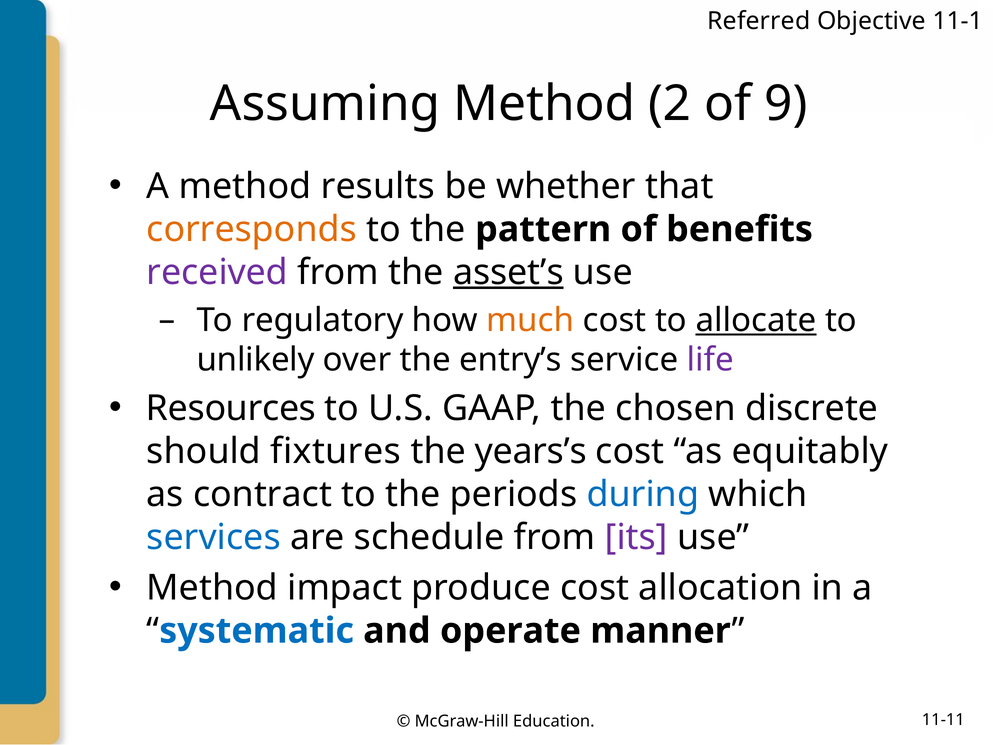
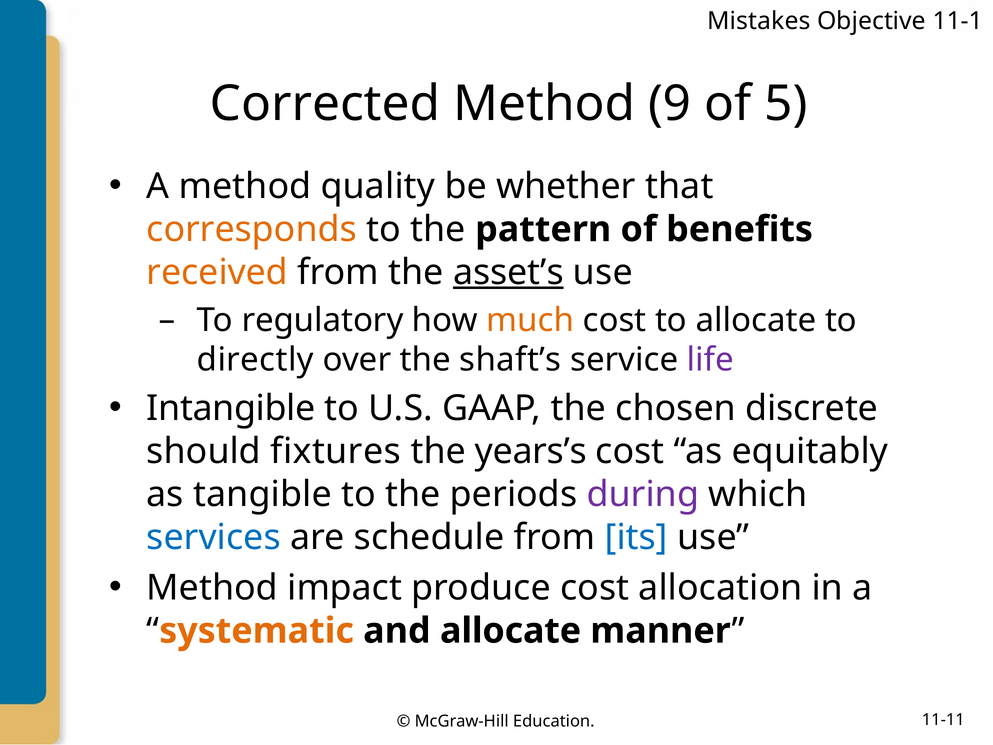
Referred: Referred -> Mistakes (759, 21)
Assuming: Assuming -> Corrected (325, 104)
2: 2 -> 9 (670, 104)
9: 9 -> 5 (786, 104)
results: results -> quality (378, 186)
received colour: purple -> orange (217, 272)
allocate underline: present -> none (756, 320)
unlikely: unlikely -> directly (255, 360)
entry’s: entry’s -> shaft’s (510, 360)
Resources: Resources -> Intangible (231, 408)
contract: contract -> tangible (262, 494)
during colour: blue -> purple (643, 494)
its colour: purple -> blue (636, 537)
systematic colour: blue -> orange (257, 631)
and operate: operate -> allocate (511, 631)
